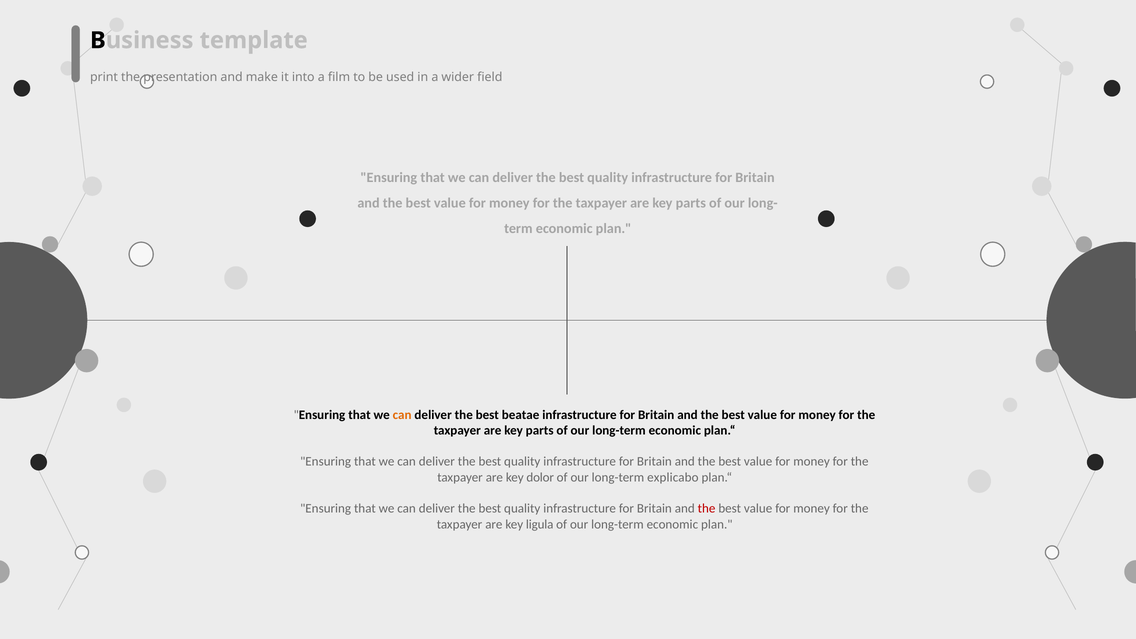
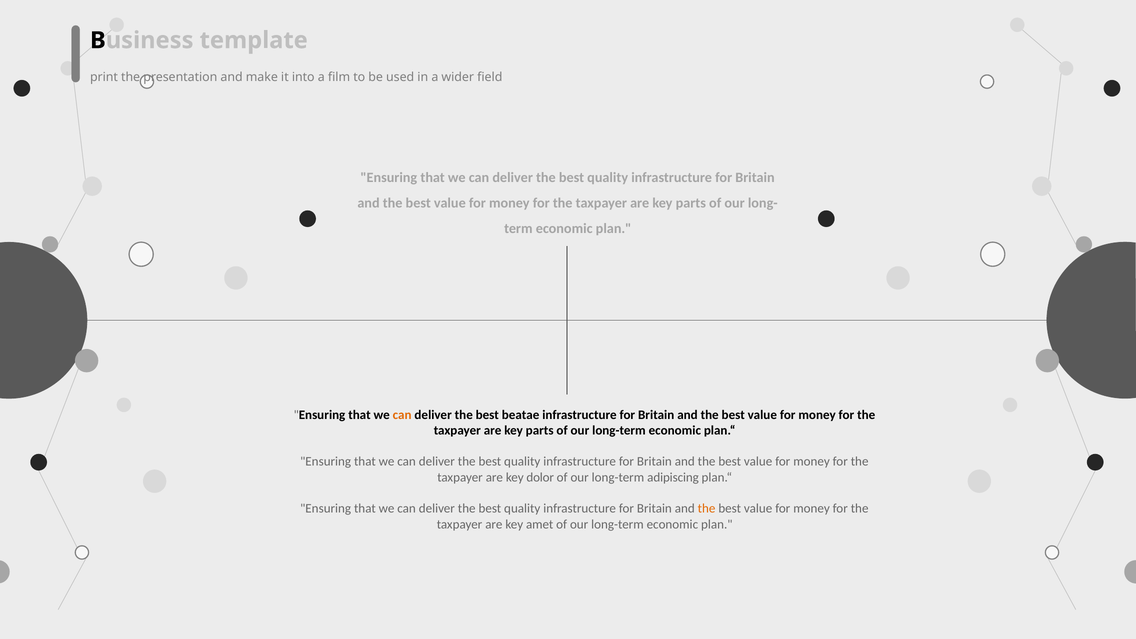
explicabo: explicabo -> adipiscing (673, 477)
the colour: red -> orange (707, 509)
ligula: ligula -> amet (540, 524)
